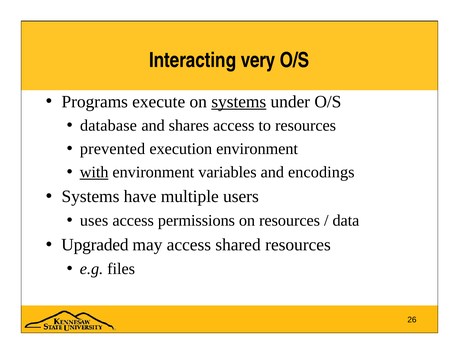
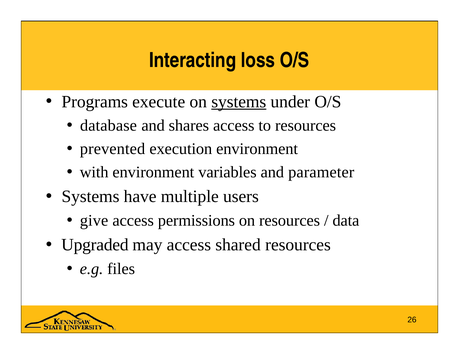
very: very -> loss (258, 61)
with underline: present -> none (94, 173)
encodings: encodings -> parameter (321, 173)
uses: uses -> give (94, 221)
